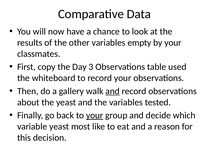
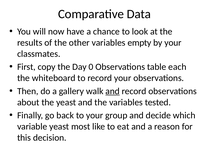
3: 3 -> 0 (91, 67)
used: used -> each (177, 67)
your underline: present -> none (95, 115)
